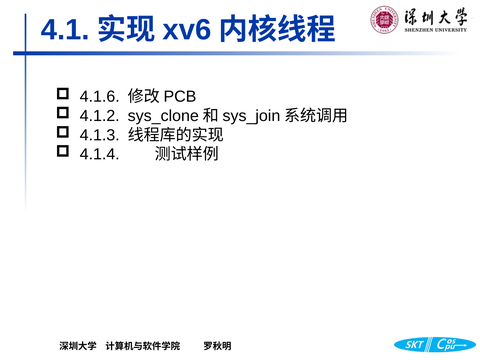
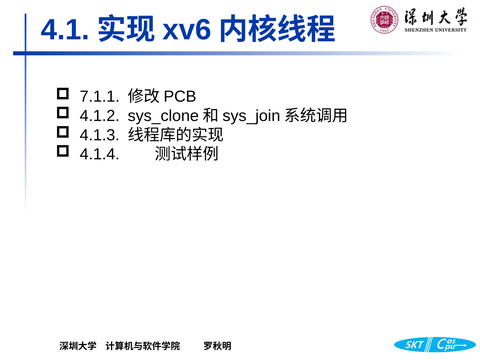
4.1.6: 4.1.6 -> 7.1.1 (100, 97)
